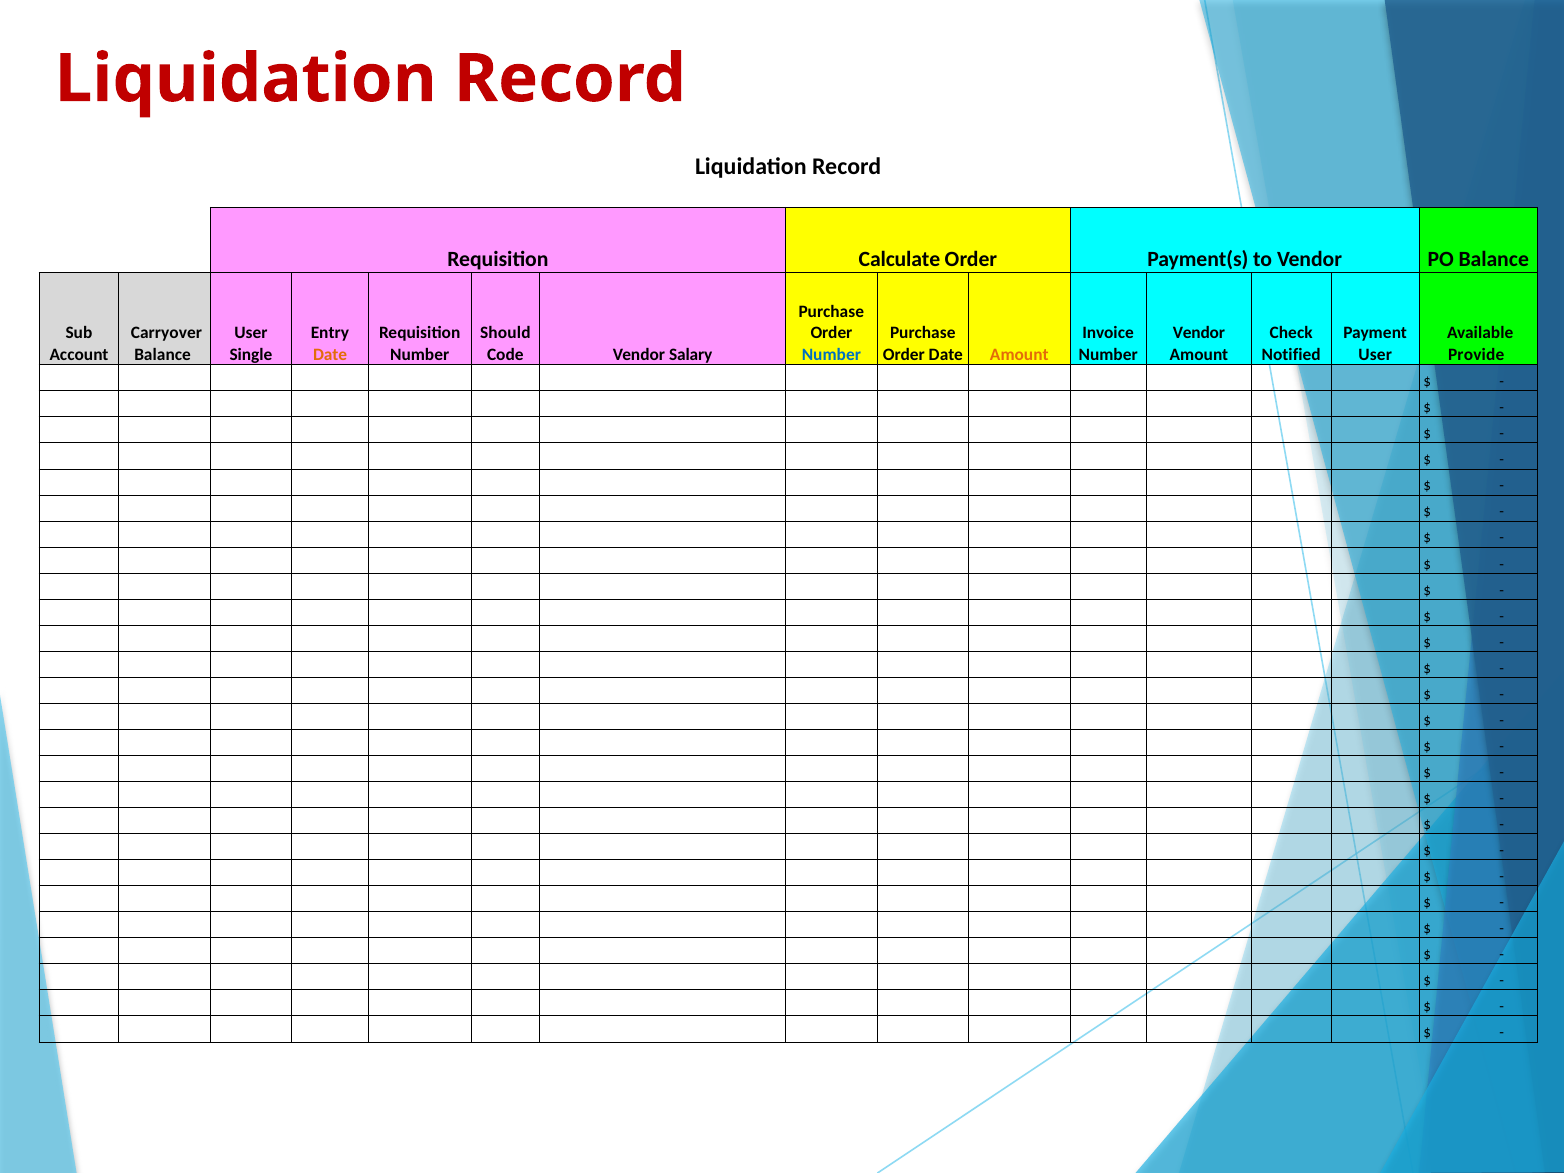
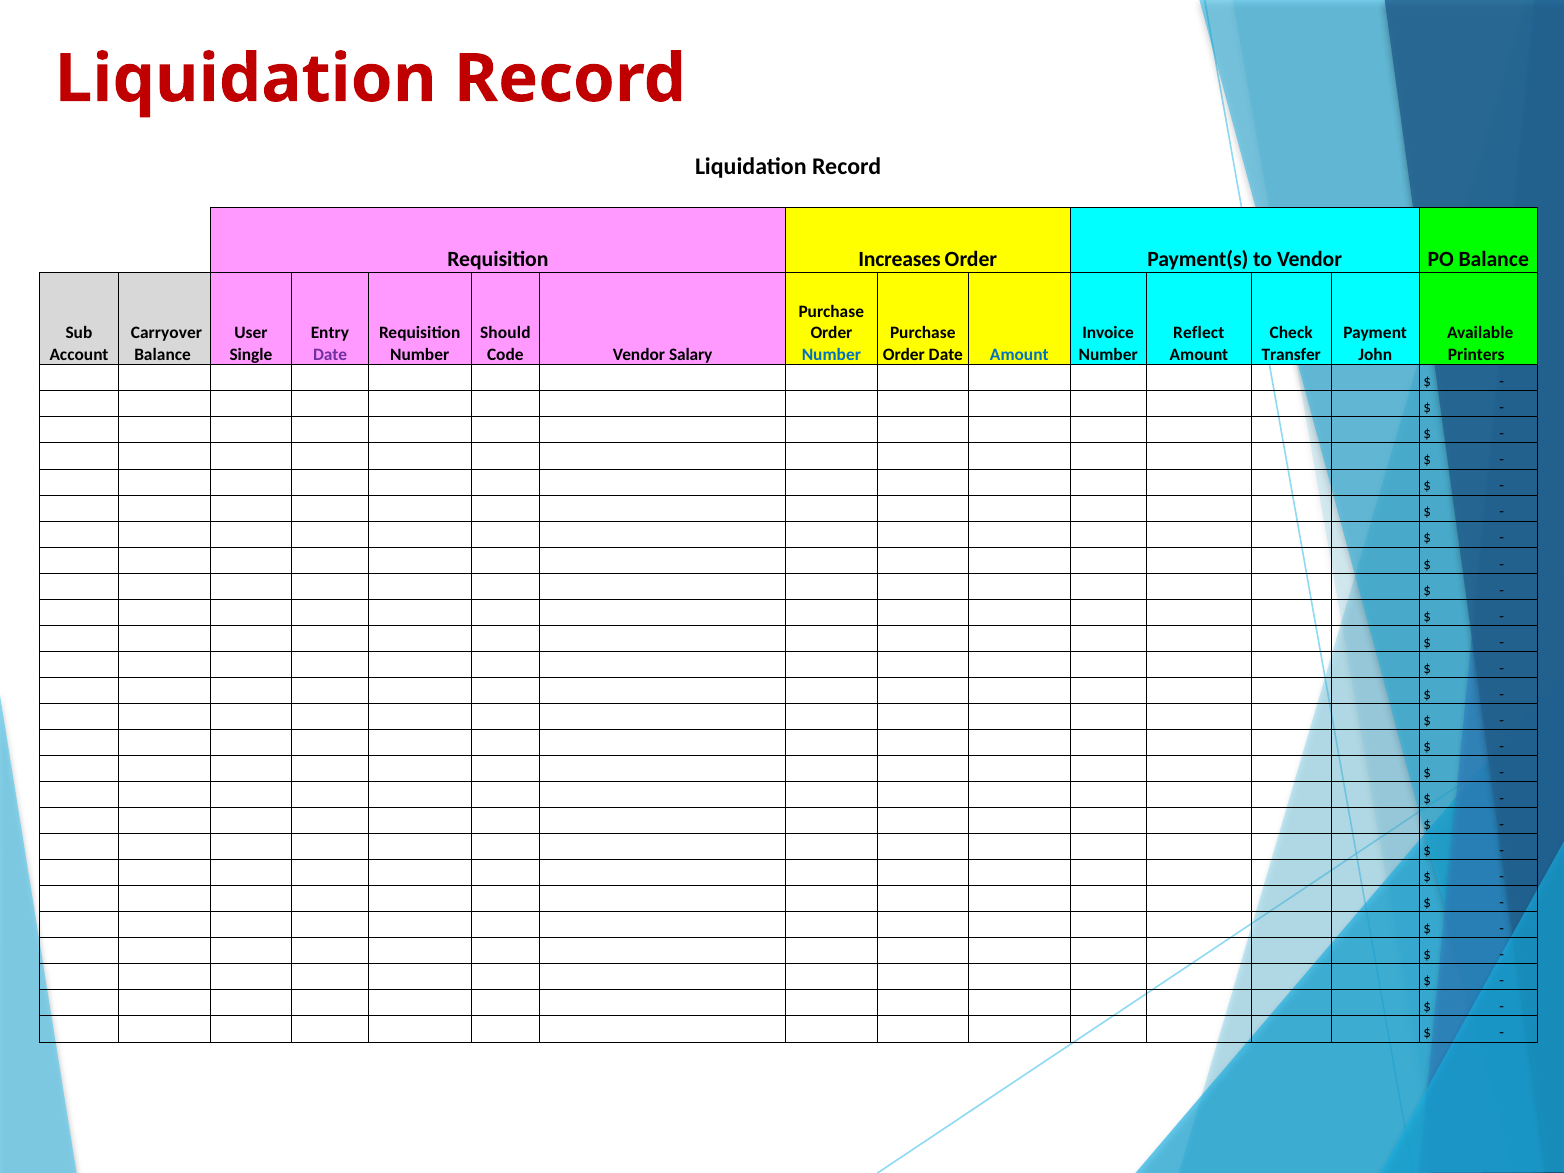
Calculate: Calculate -> Increases (899, 260)
Vendor: Vendor -> Reflect (1199, 333)
Date colour: orange -> purple (330, 354)
Amount colour: orange -> blue (1019, 354)
Notified: Notified -> Transfer (1291, 354)
User: User -> John (1375, 354)
Provide: Provide -> Printers (1476, 354)
